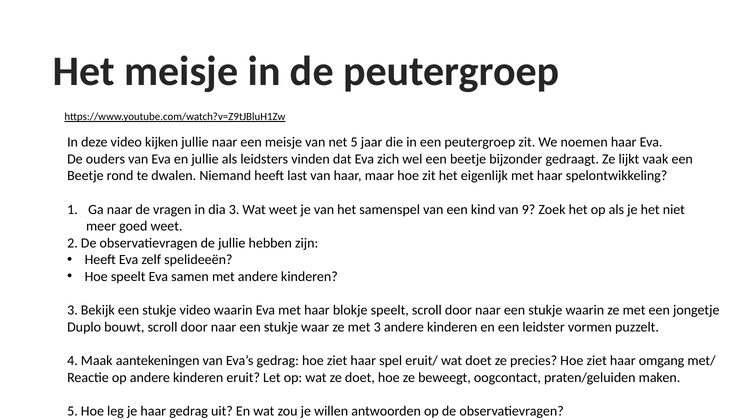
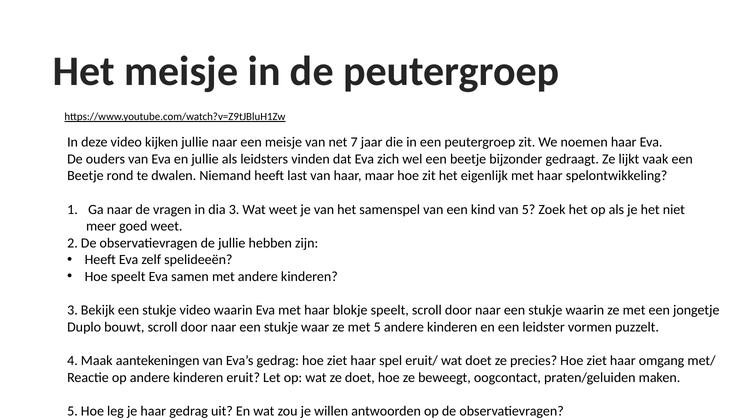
net 5: 5 -> 7 (354, 142)
van 9: 9 -> 5 (529, 209)
met 3: 3 -> 5 (377, 327)
